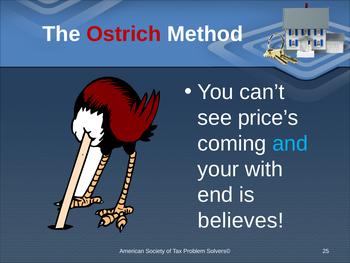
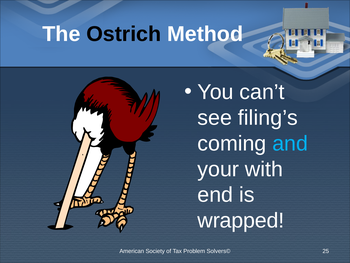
Ostrich colour: red -> black (124, 34)
price’s: price’s -> filing’s (268, 118)
believes: believes -> wrapped (241, 220)
